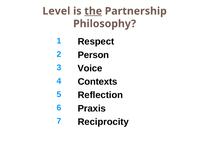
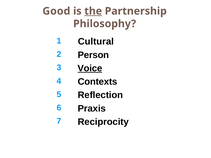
Level: Level -> Good (56, 11)
Respect: Respect -> Cultural (96, 42)
Voice underline: none -> present (90, 68)
